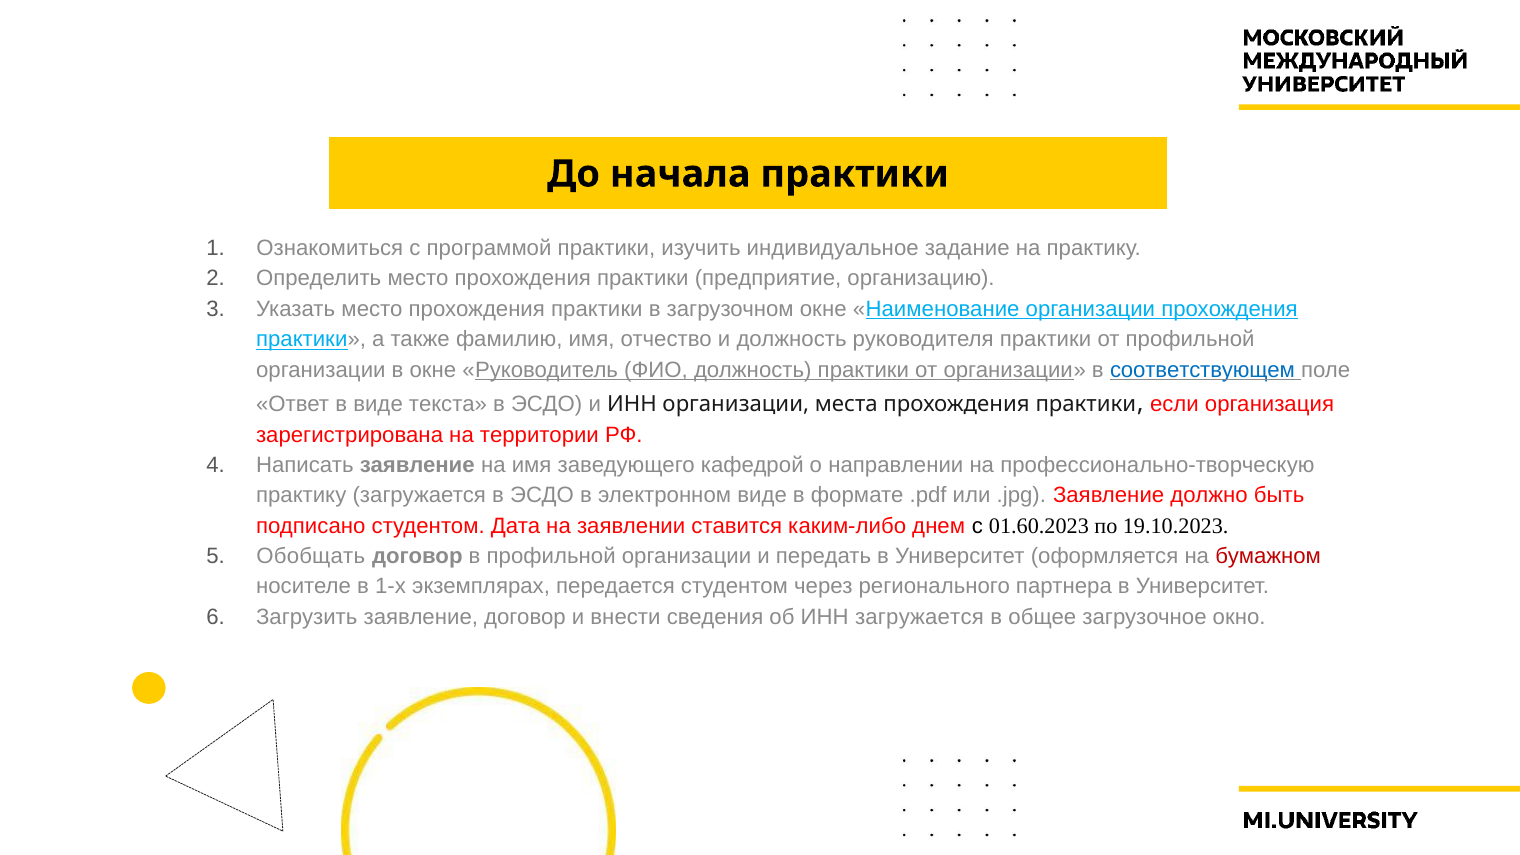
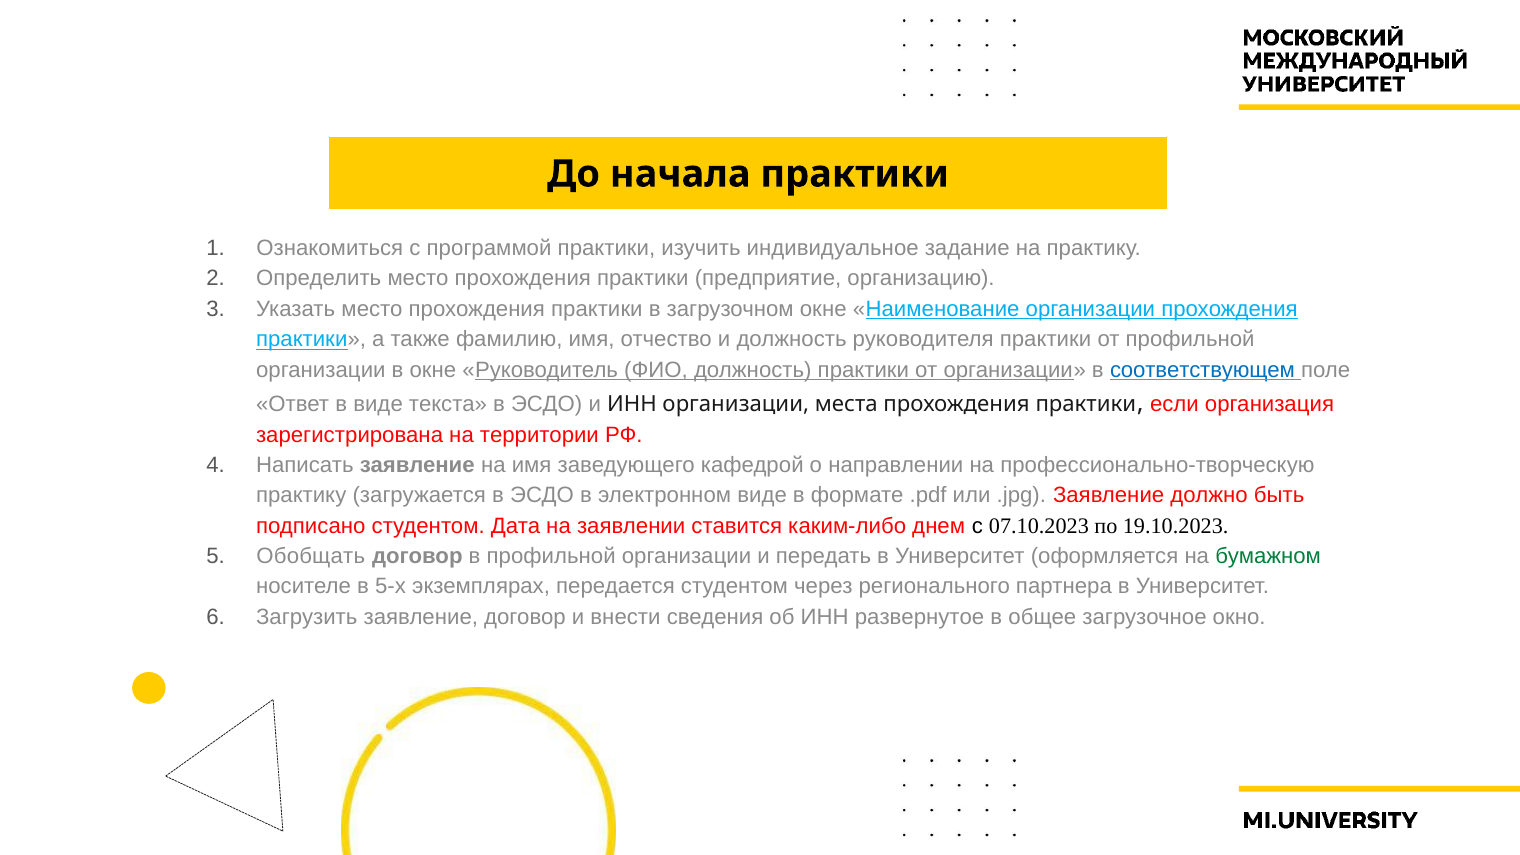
01.60.2023: 01.60.2023 -> 07.10.2023 (1039, 526)
бумажном colour: red -> green (1268, 556)
1-х: 1-х -> 5-х (391, 587)
ИНН загружается: загружается -> развернутое (920, 617)
